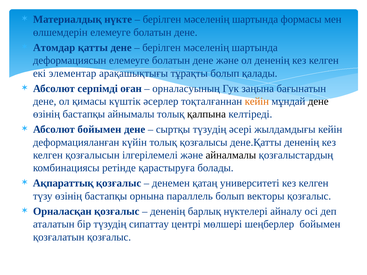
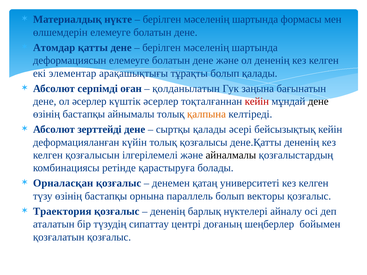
орналасуының: орналасуының -> қолданылатын (186, 89)
ол қимасы: қимасы -> әсерлер (89, 101)
кейін colour: orange -> red (257, 101)
қалпына colour: black -> orange (206, 114)
Абсолют бойымен: бойымен -> зерттейді (99, 130)
сыртқы түзудің: түзудің -> қалады (210, 130)
жылдамдығы: жылдамдығы -> бейсызықтық (285, 130)
Ақпараттық: Ақпараттық -> Орналасқан (63, 183)
Орналасқан: Орналасқан -> Траектория (62, 212)
мөлшері: мөлшері -> доғаның (223, 224)
